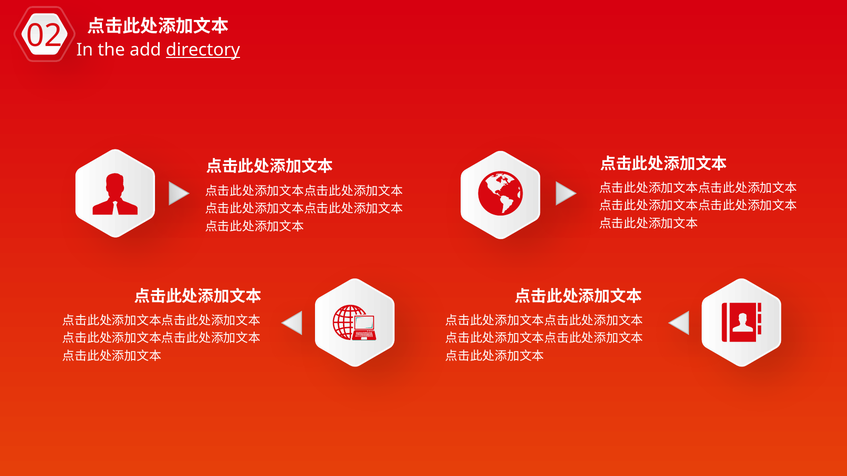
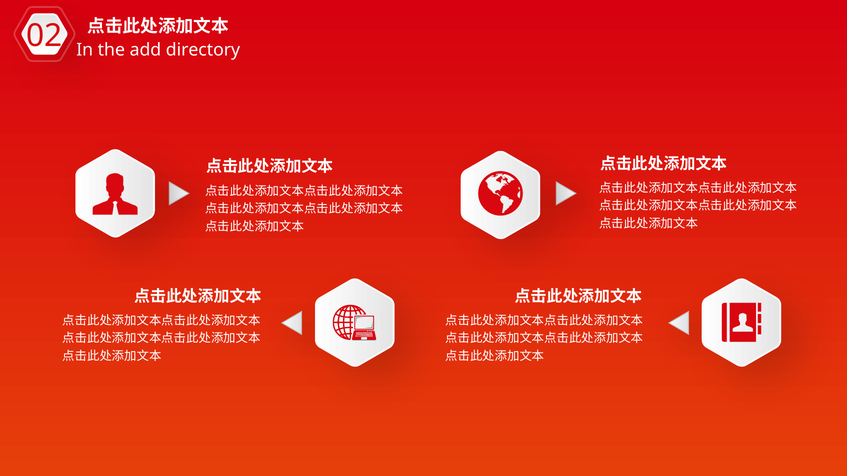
directory underline: present -> none (203, 50)
